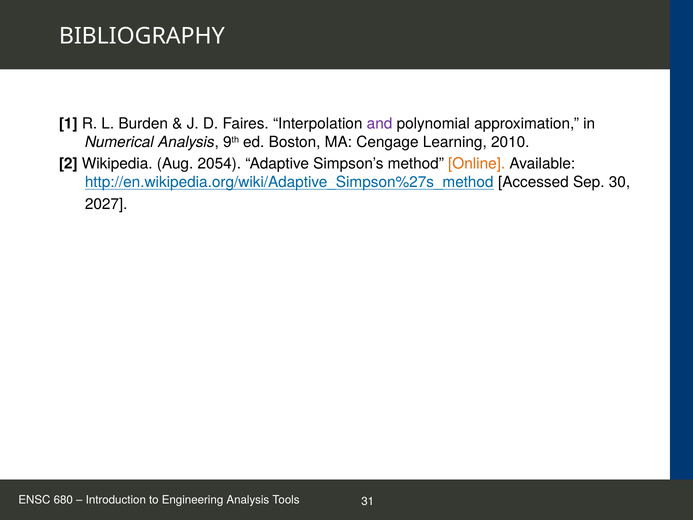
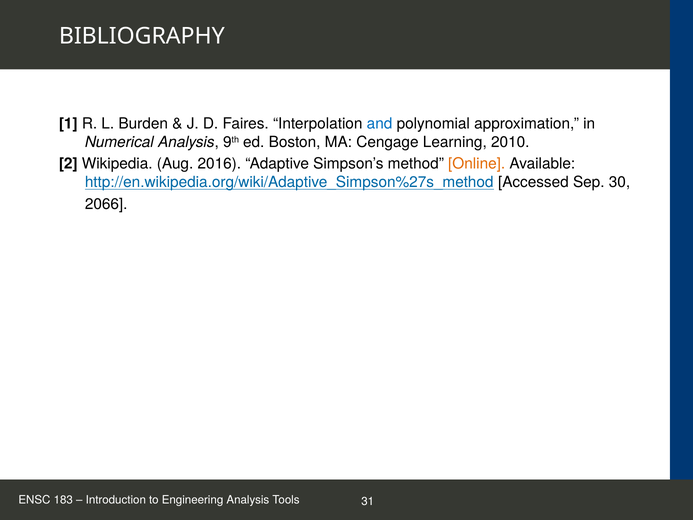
and colour: purple -> blue (380, 124)
2054: 2054 -> 2016 (219, 164)
2027: 2027 -> 2066 (106, 204)
680: 680 -> 183 (63, 500)
